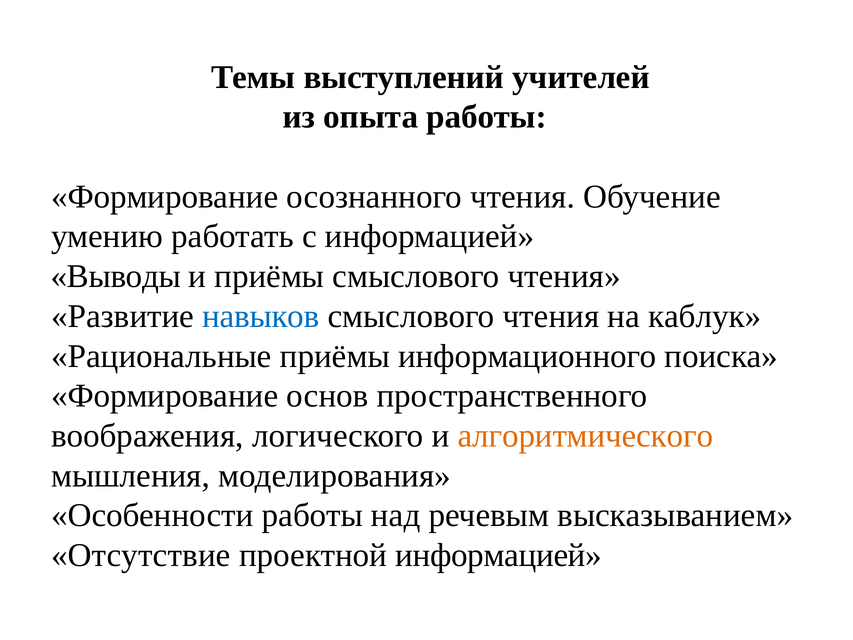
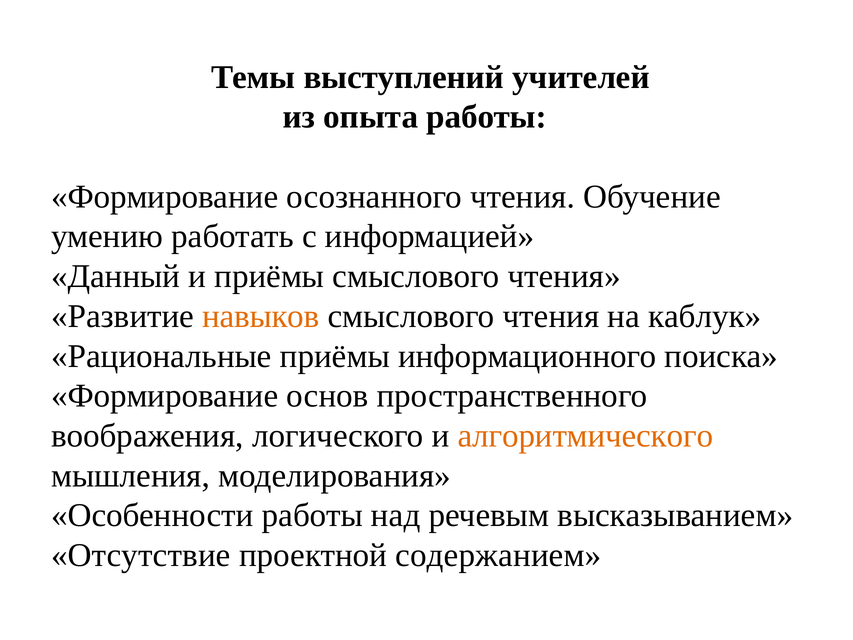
Выводы: Выводы -> Данный (116, 276)
навыков colour: blue -> orange (261, 316)
проектной информацией: информацией -> содержанием (498, 555)
